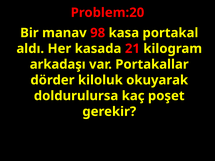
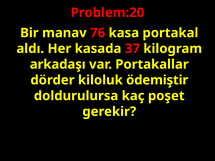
98: 98 -> 76 (98, 33)
21: 21 -> 37 (132, 49)
okuyarak: okuyarak -> ödemiştir (157, 80)
